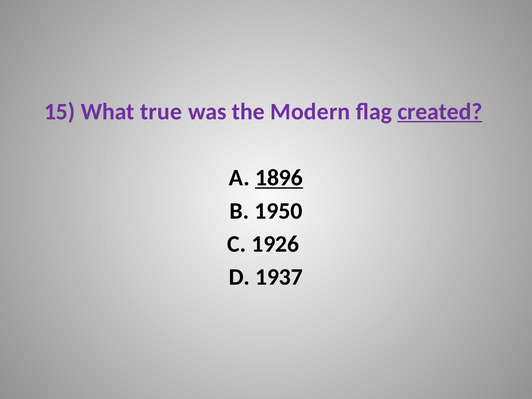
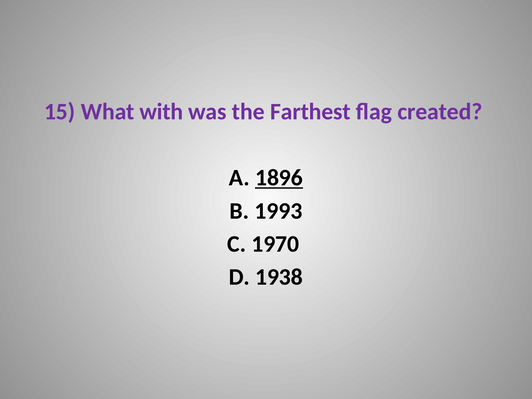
true: true -> with (161, 112)
Modern: Modern -> Farthest (310, 112)
created underline: present -> none (440, 112)
1950: 1950 -> 1993 (278, 211)
1926: 1926 -> 1970 (275, 244)
1937: 1937 -> 1938 (279, 277)
